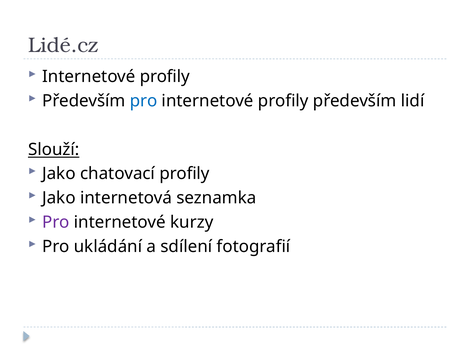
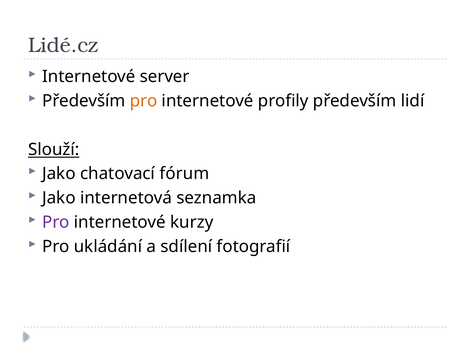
profily: profily -> server (165, 76)
pro colour: blue -> orange (144, 101)
chatovací profily: profily -> fórum (184, 173)
